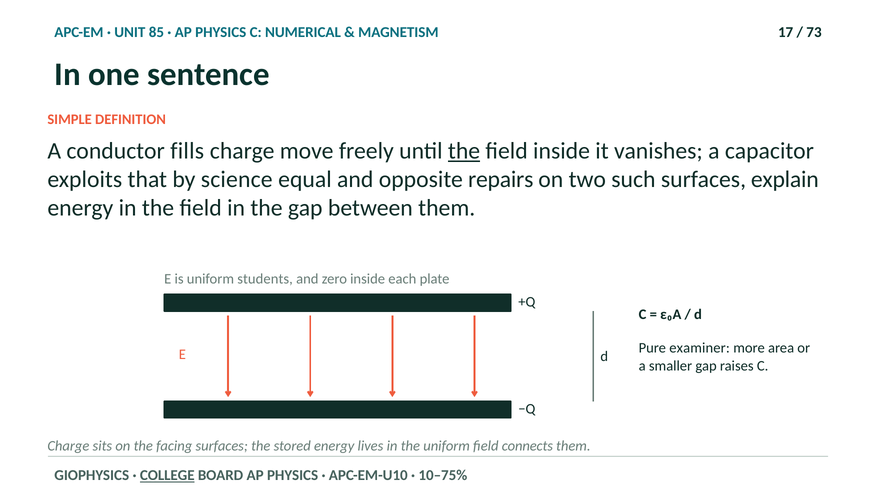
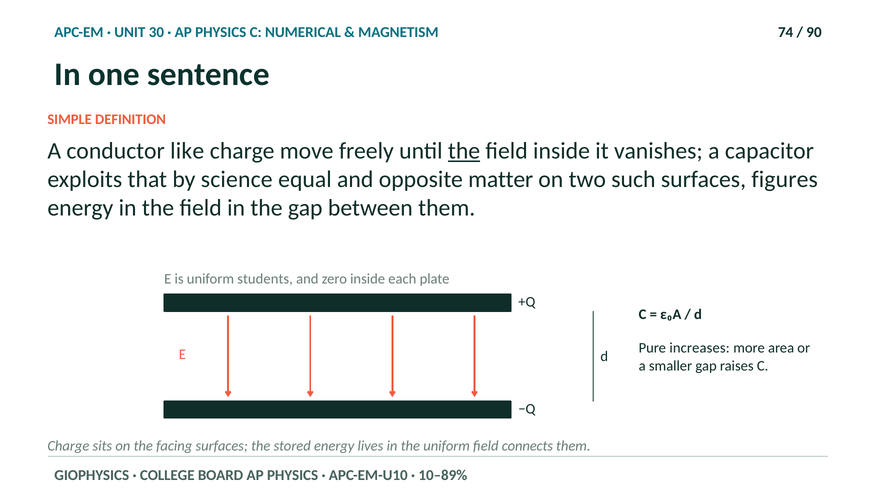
85: 85 -> 30 (156, 32)
17: 17 -> 74 (786, 32)
73: 73 -> 90 (814, 32)
fills: fills -> like (187, 151)
repairs: repairs -> matter (501, 179)
explain: explain -> figures (785, 179)
examiner: examiner -> increases (700, 348)
COLLEGE underline: present -> none (167, 475)
10–75%: 10–75% -> 10–89% (443, 475)
